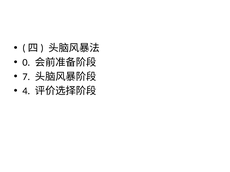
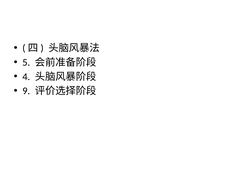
0: 0 -> 5 (26, 63)
7: 7 -> 4 (26, 77)
4: 4 -> 9 (26, 91)
